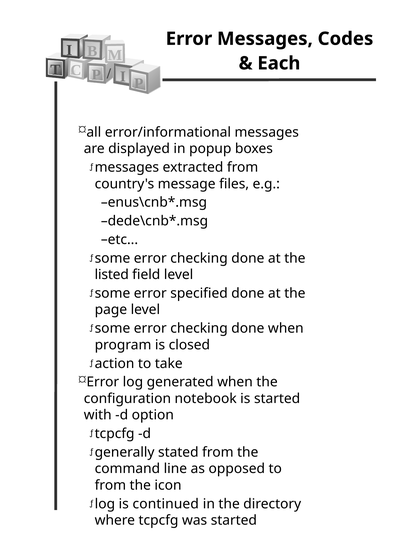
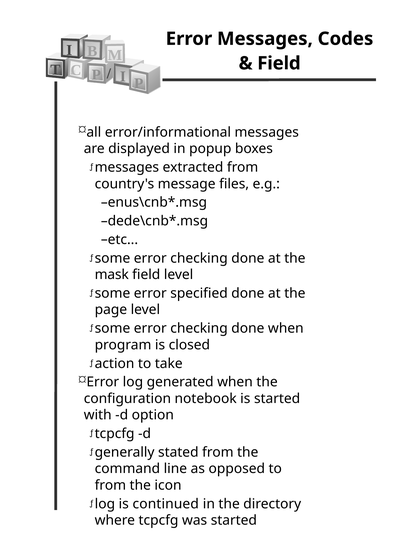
Each: Each -> Field (279, 63)
listed: listed -> mask (112, 275)
